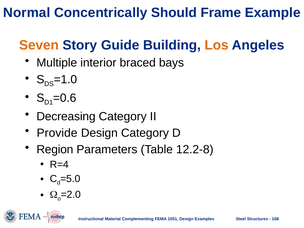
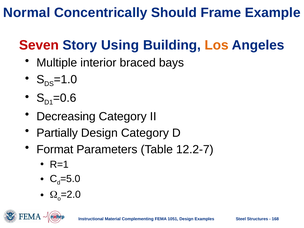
Seven colour: orange -> red (39, 45)
Guide: Guide -> Using (120, 45)
Provide: Provide -> Partially (57, 133)
Region: Region -> Format (55, 150)
12.2-8: 12.2-8 -> 12.2-7 (195, 150)
R=4: R=4 -> R=1 (59, 165)
